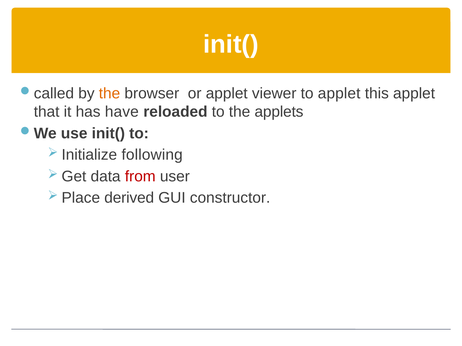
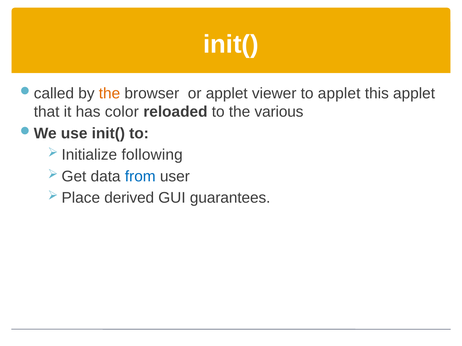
have: have -> color (122, 112)
applets: applets -> various (279, 112)
from colour: red -> blue (140, 177)
constructor: constructor -> guarantees (230, 198)
